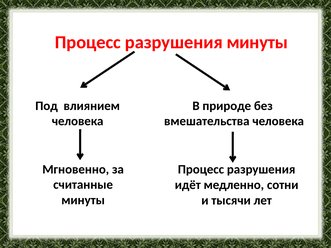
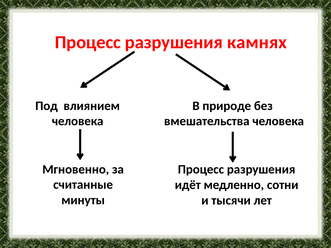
разрушения минуты: минуты -> камнях (257, 42)
